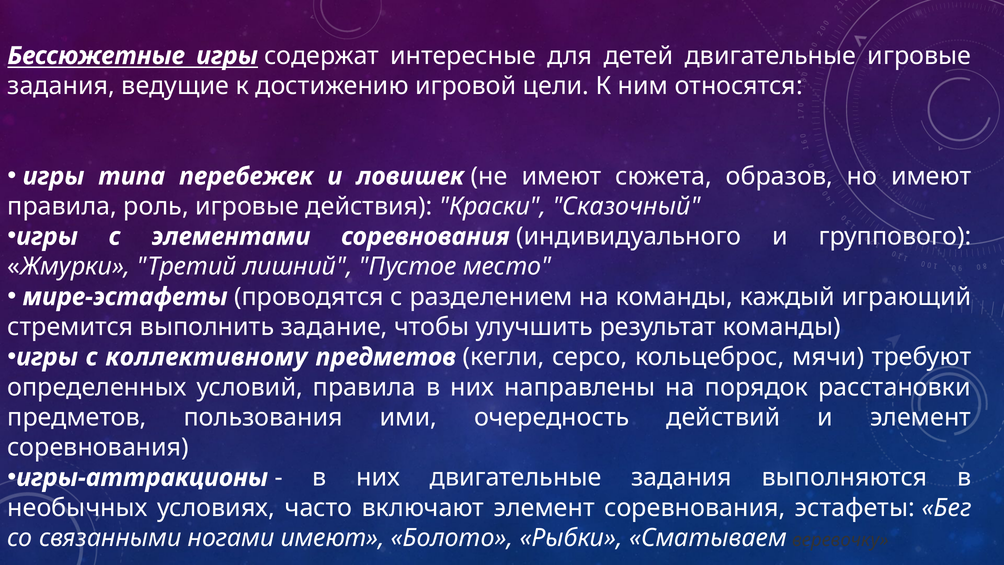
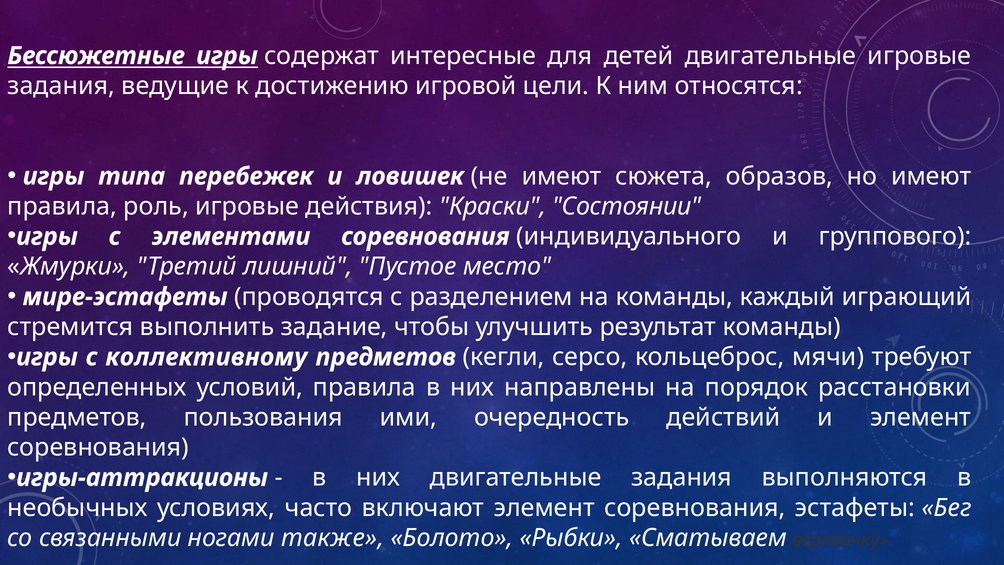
Сказочный: Сказочный -> Состоянии (627, 206)
ногами имеют: имеют -> также (332, 538)
